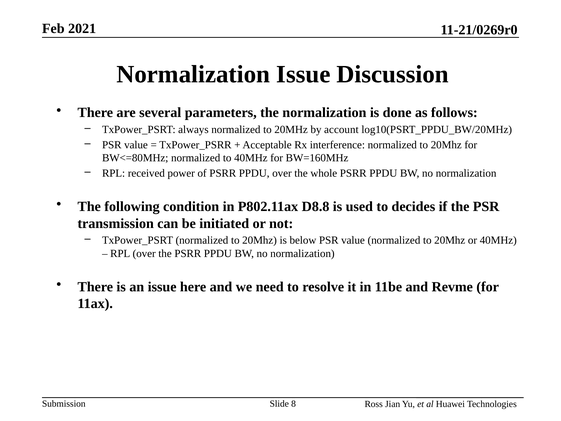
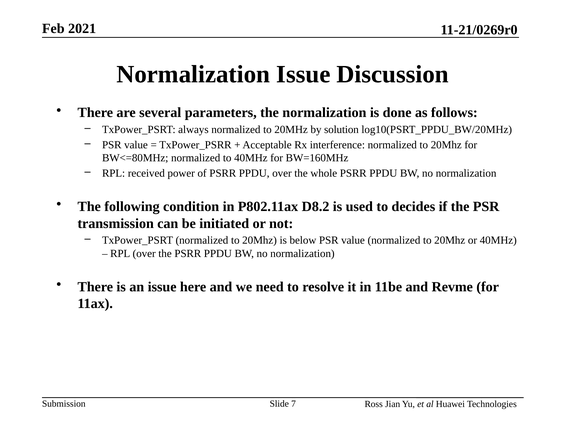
account: account -> solution (341, 130)
D8.8: D8.8 -> D8.2 (316, 206)
8: 8 -> 7 (294, 404)
